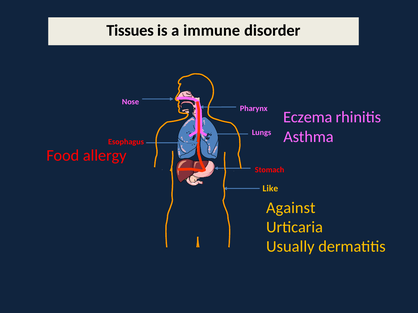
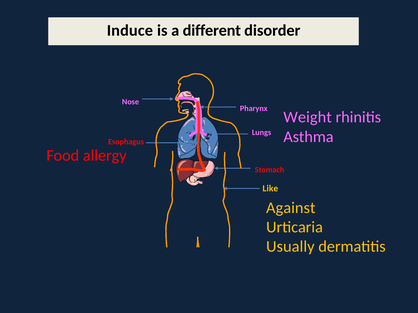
Tissues: Tissues -> Induce (130, 30)
immune: immune -> different (212, 30)
Eczema: Eczema -> Weight (308, 117)
